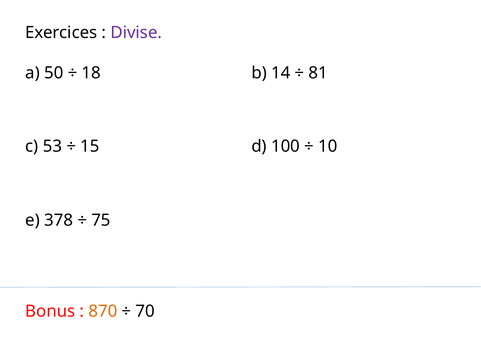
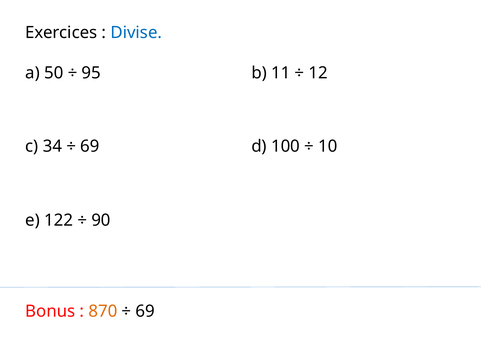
Divise colour: purple -> blue (136, 33)
18: 18 -> 95 (91, 73)
14: 14 -> 11 (281, 73)
81: 81 -> 12 (318, 73)
53: 53 -> 34 (52, 146)
15: 15 -> 69 (90, 146)
378: 378 -> 122 (59, 220)
75: 75 -> 90 (101, 220)
70: 70 -> 69 (145, 311)
